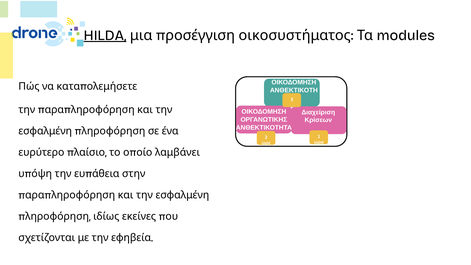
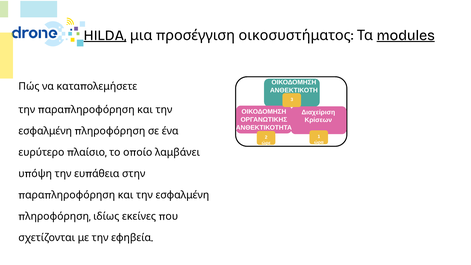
modules underline: none -> present (406, 35)
